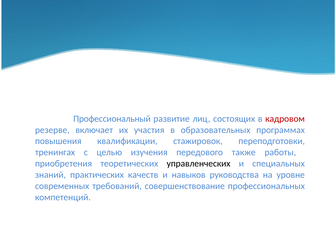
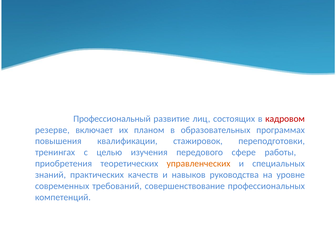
участия: участия -> планом (149, 130)
также: также -> сфере (244, 152)
управленческих colour: black -> orange (199, 164)
